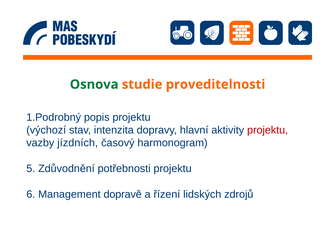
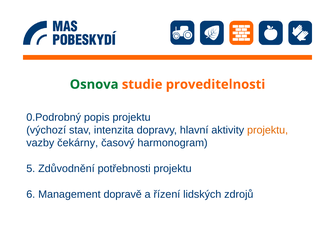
1.Podrobný: 1.Podrobný -> 0.Podrobný (54, 117)
projektu colour: red -> orange (268, 130)
jízdních: jízdních -> čekárny (78, 143)
